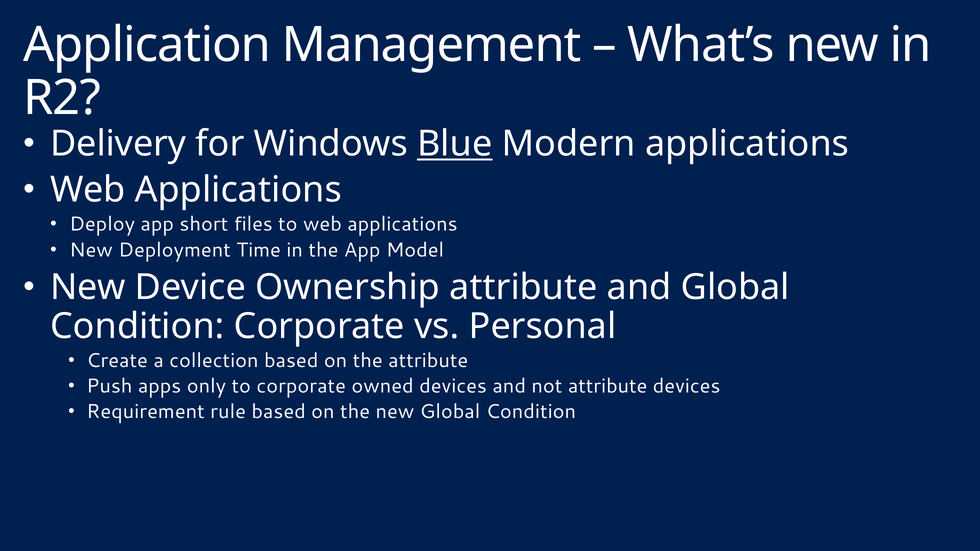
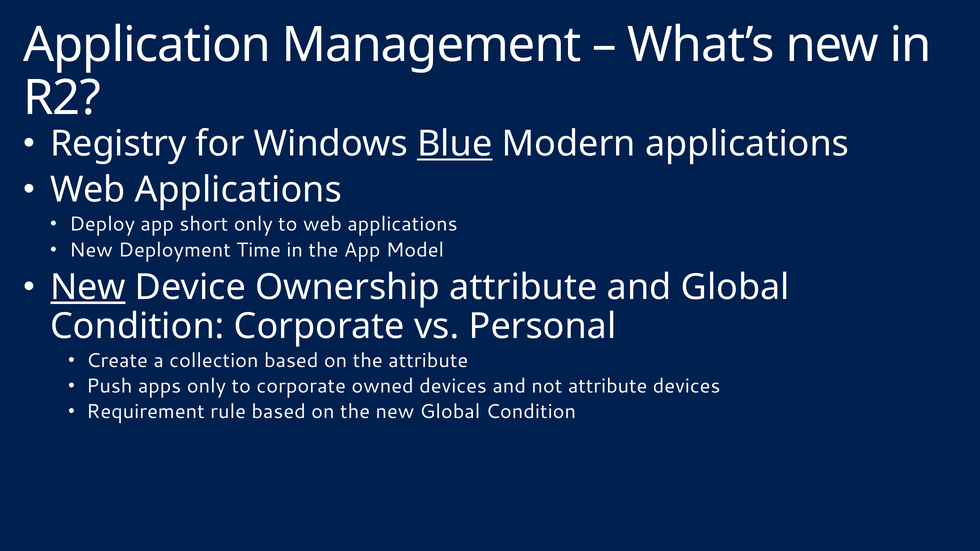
Delivery: Delivery -> Registry (118, 144)
short files: files -> only (253, 224)
New underline: none -> present (88, 287)
